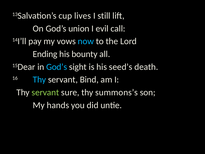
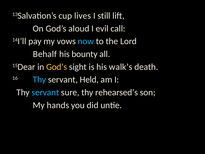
union: union -> aloud (79, 28)
Ending: Ending -> Behalf (45, 54)
God’s colour: light blue -> yellow (57, 67)
seed’s: seed’s -> walk’s (121, 67)
Bind: Bind -> Held (89, 80)
servant colour: light green -> light blue (45, 92)
summons’s: summons’s -> rehearsed’s (117, 92)
